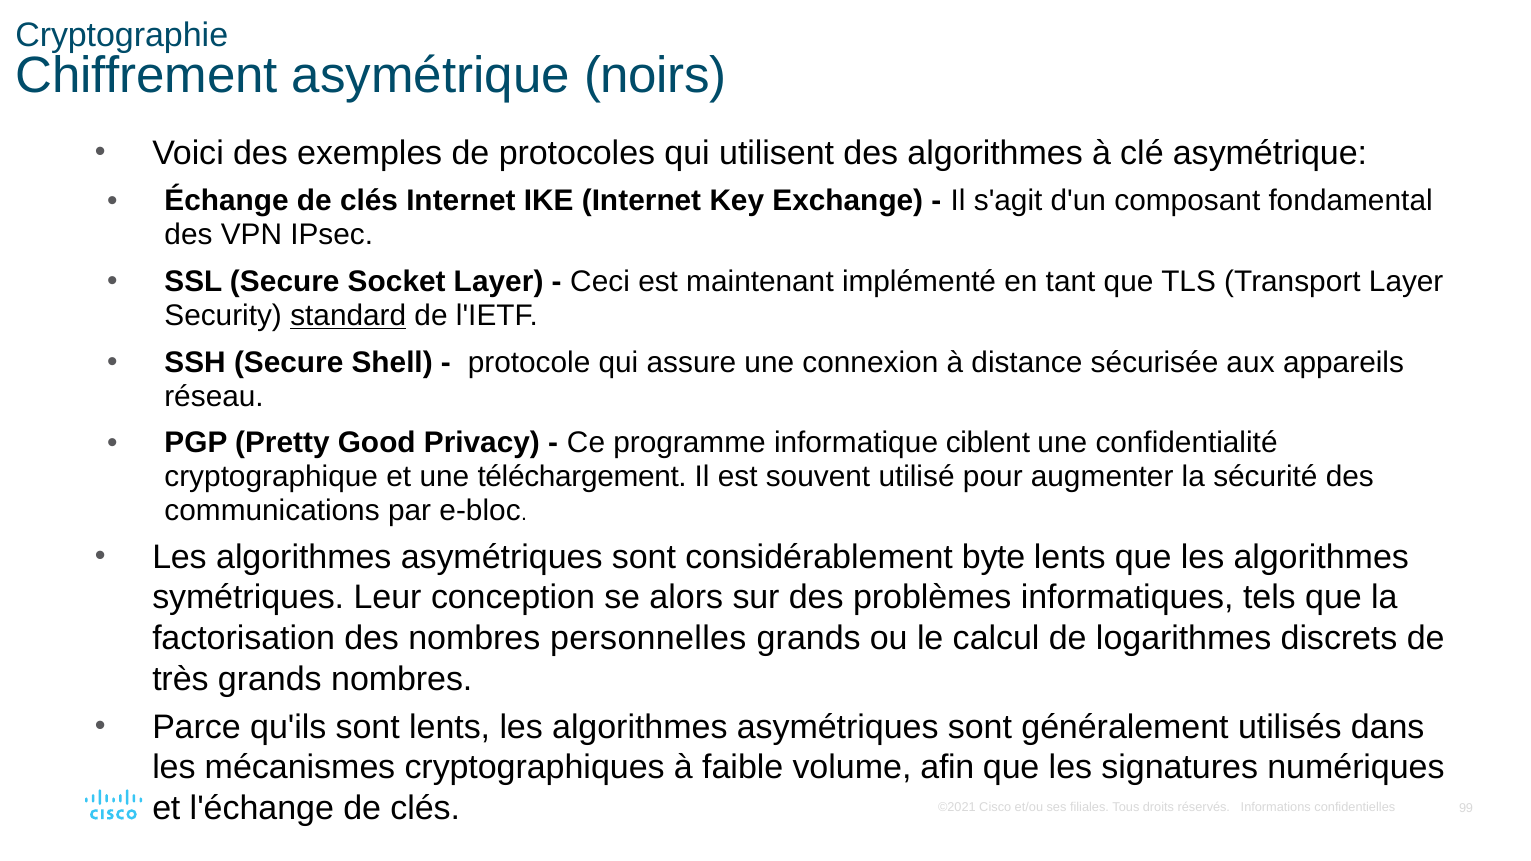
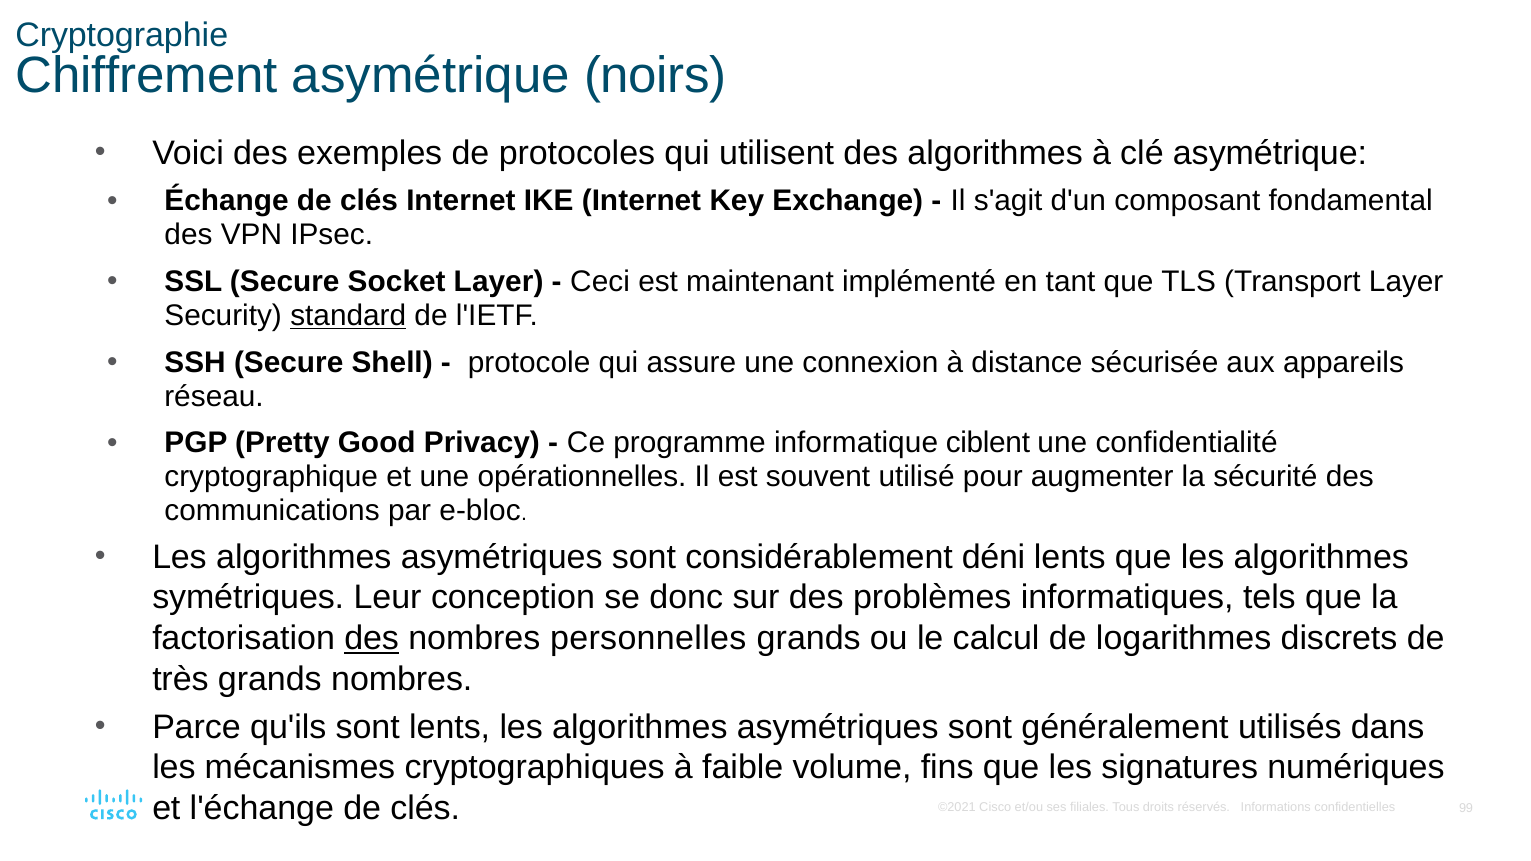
téléchargement: téléchargement -> opérationnelles (582, 477)
byte: byte -> déni (994, 557)
alors: alors -> donc (686, 598)
des underline: none -> present (372, 639)
afin: afin -> fins (947, 768)
